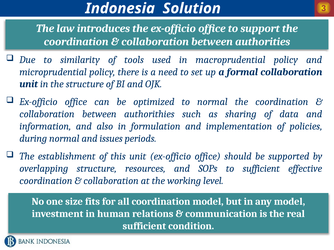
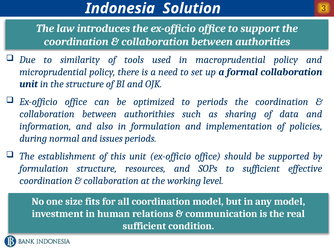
to normal: normal -> periods (212, 102)
overlapping: overlapping -> formulation (44, 169)
